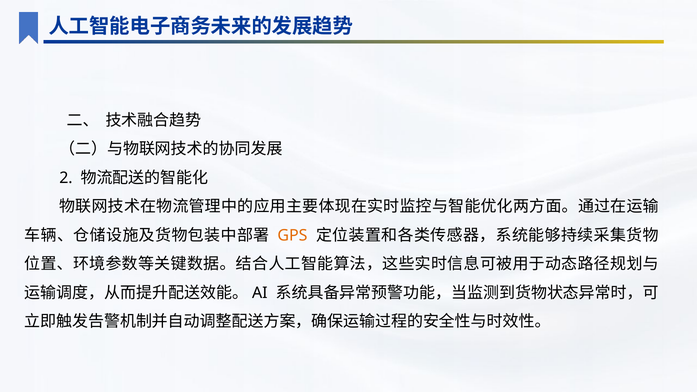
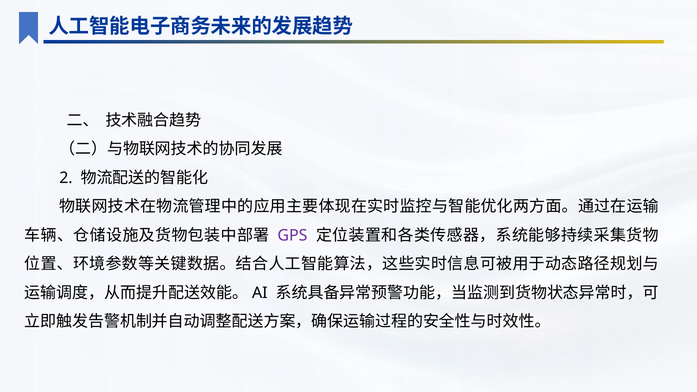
GPS colour: orange -> purple (292, 235)
